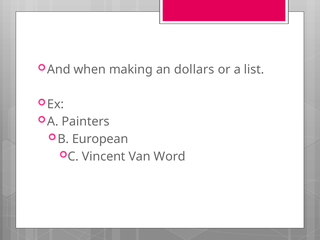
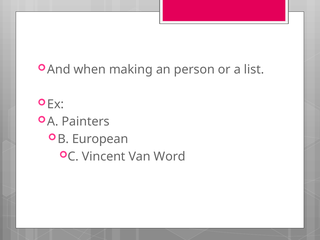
dollars: dollars -> person (194, 69)
